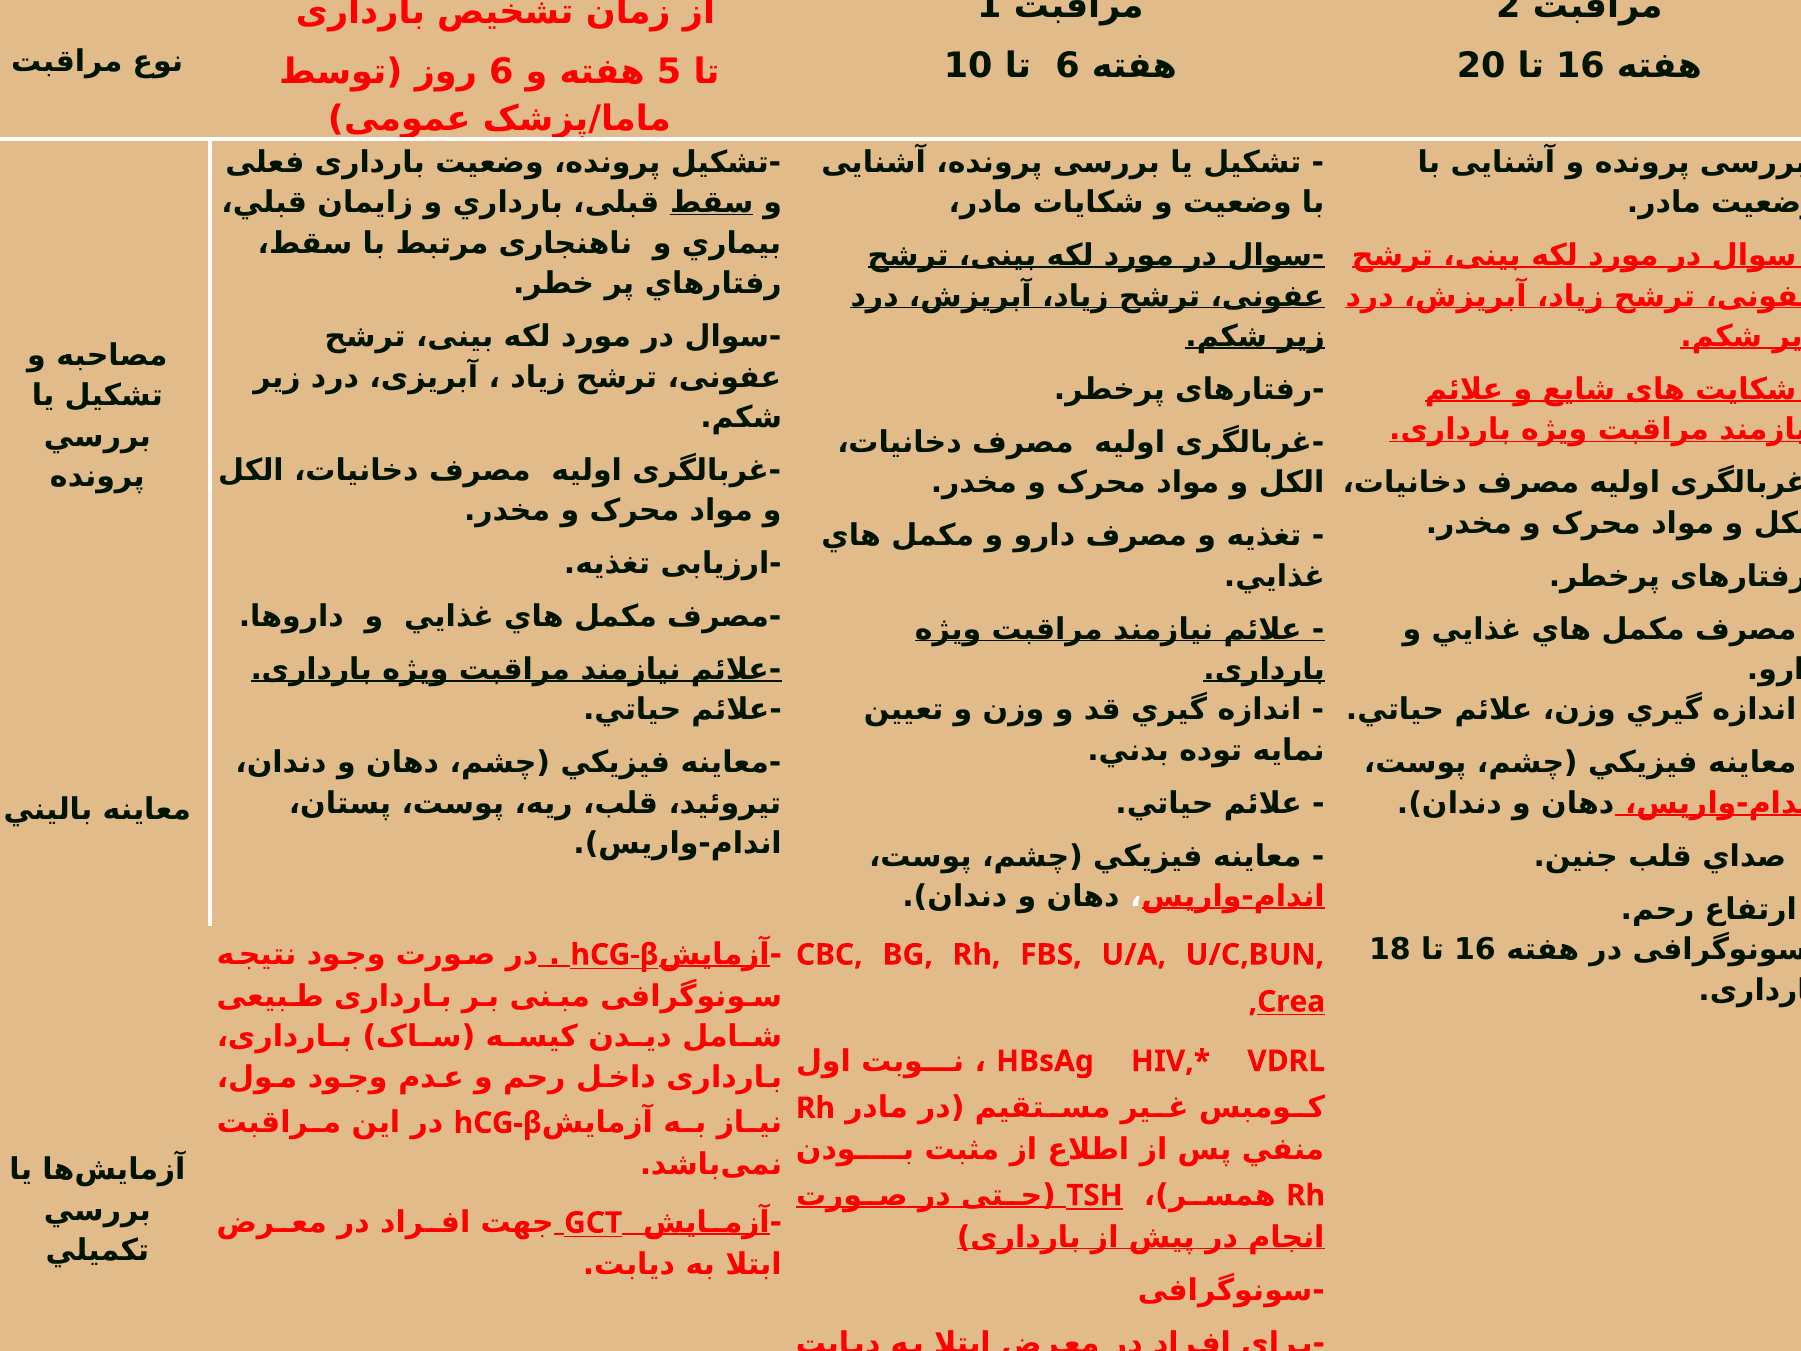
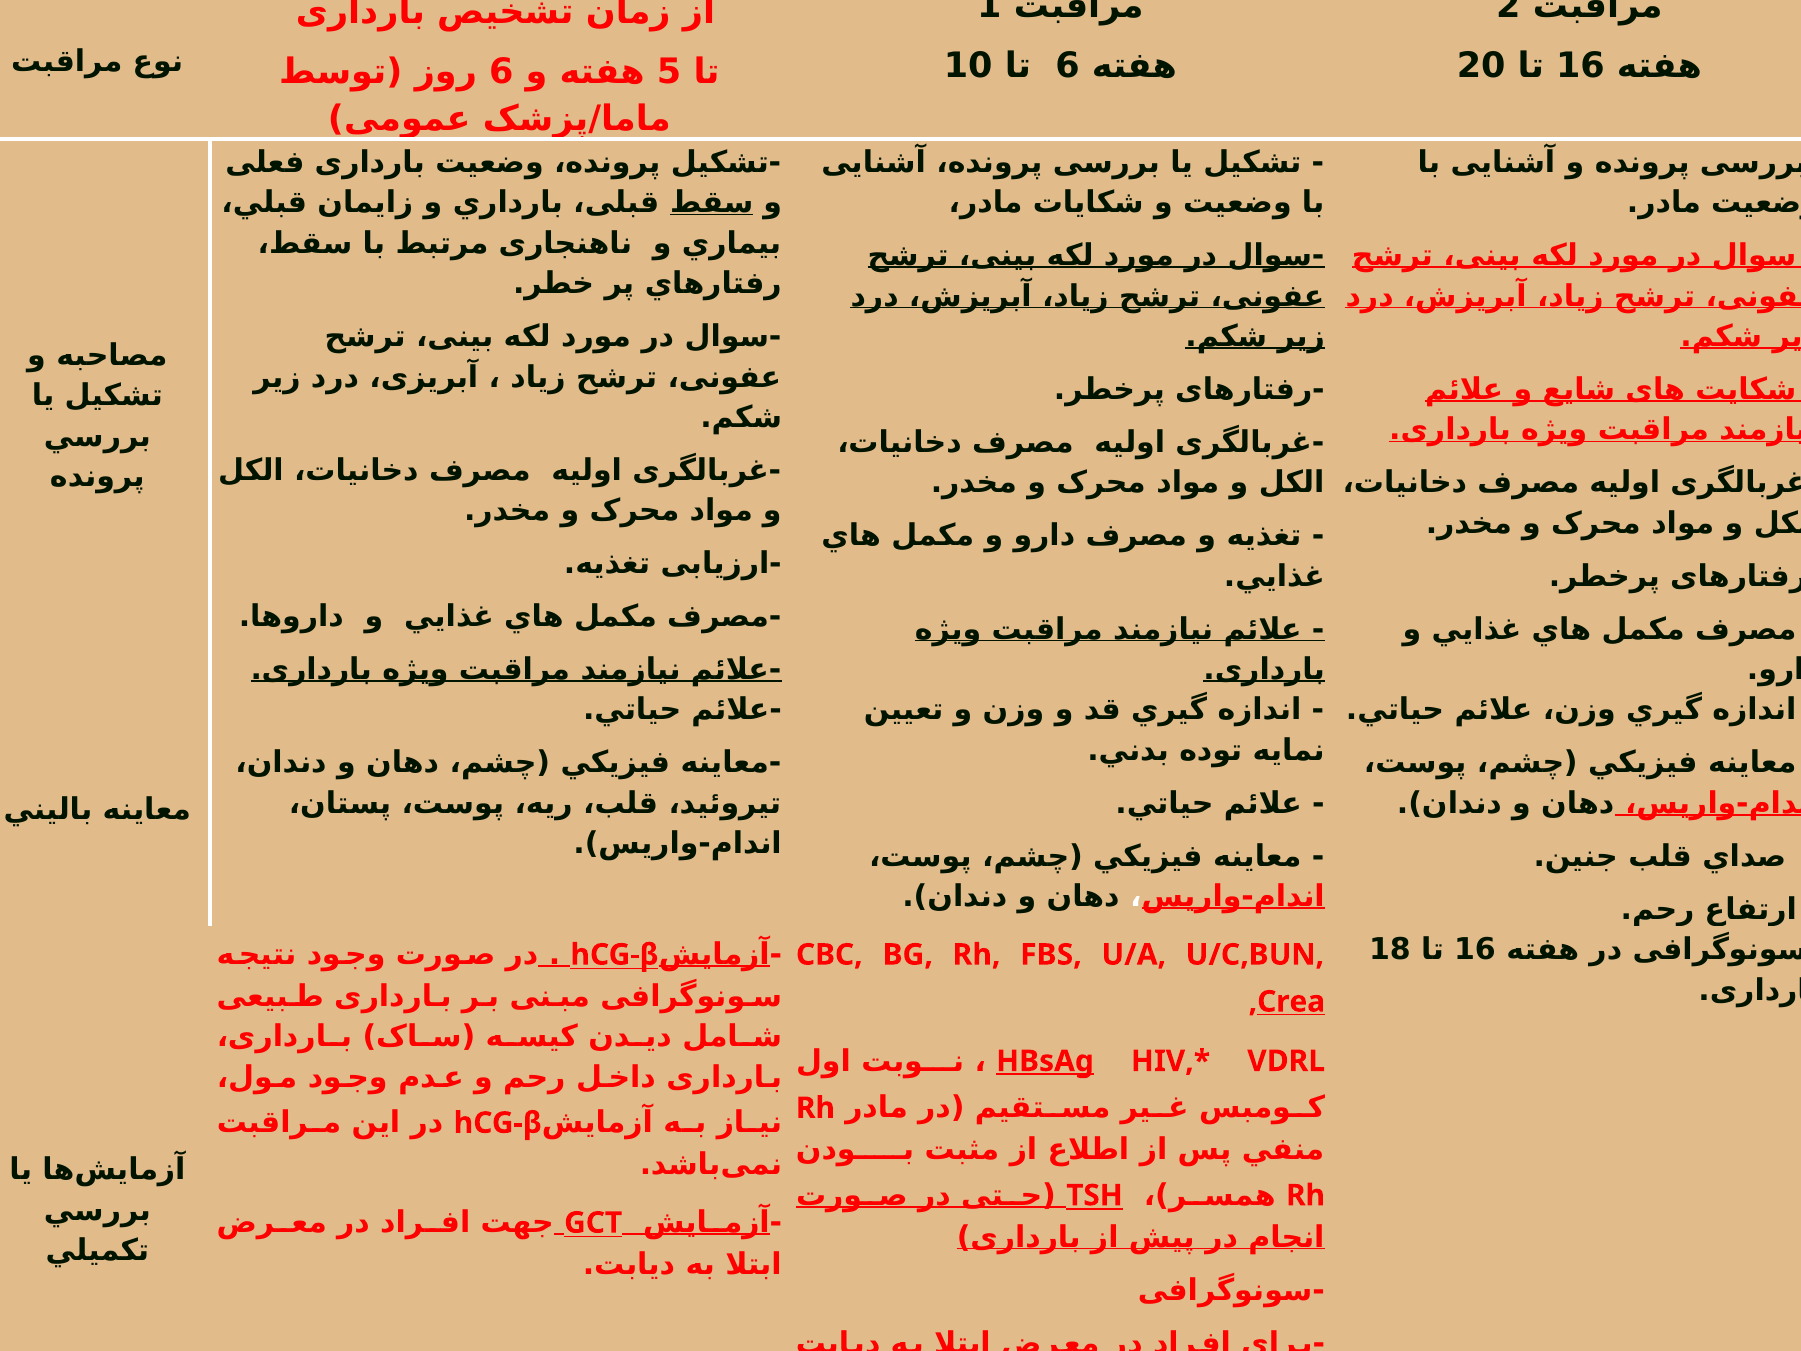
HBsAg underline: none -> present (1045, 1061)
